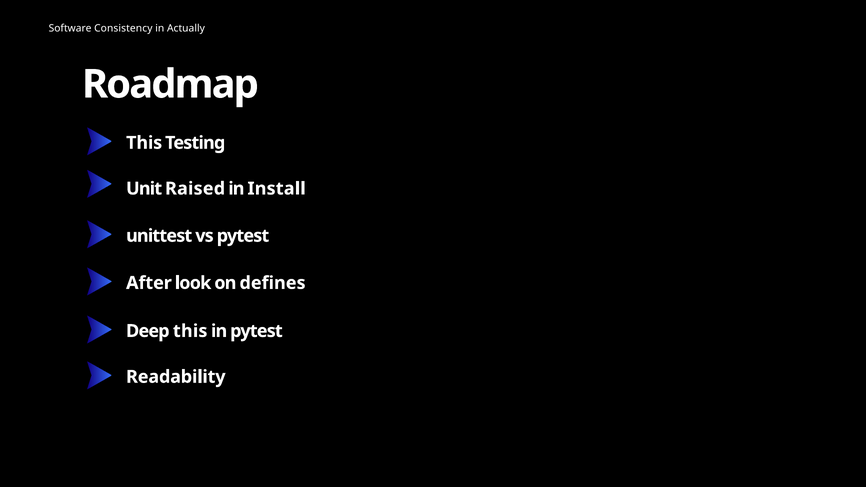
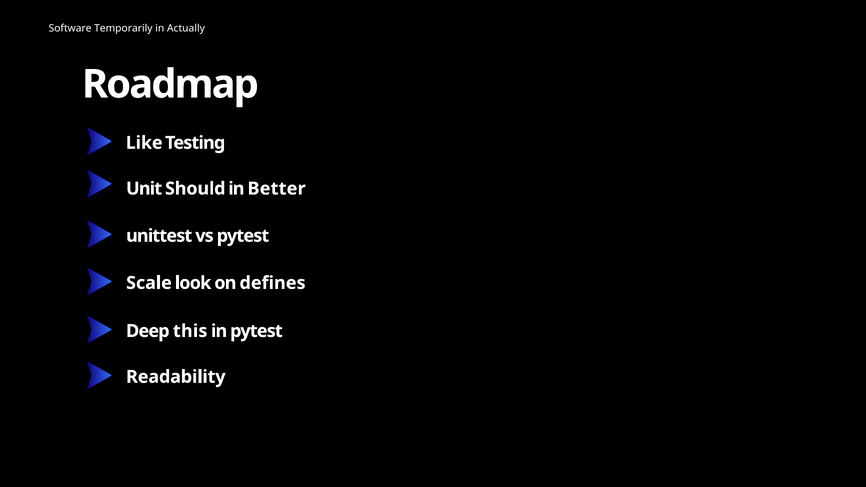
Consistency: Consistency -> Temporarily (123, 28)
This: This -> Like (144, 143)
Raised: Raised -> Should (195, 189)
Install: Install -> Better (277, 189)
After: After -> Scale (149, 283)
